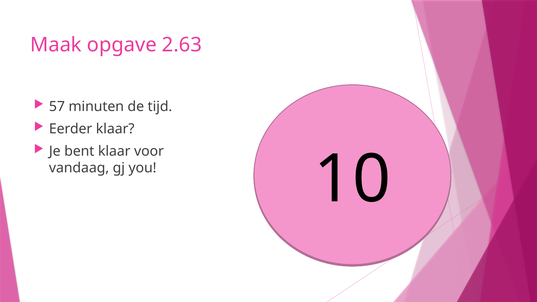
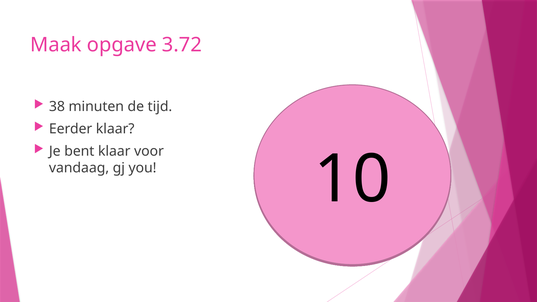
2.63: 2.63 -> 3.72 (182, 45)
57: 57 -> 38 (57, 107)
